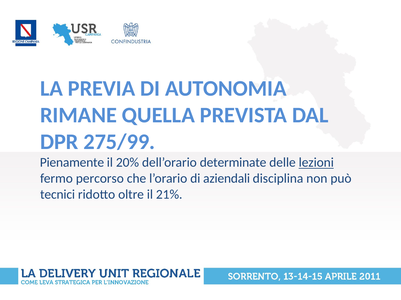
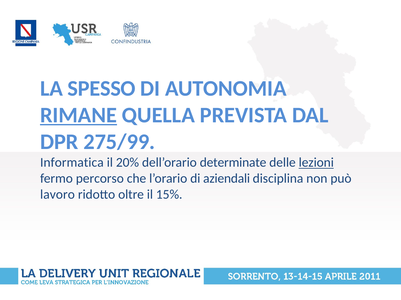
PREVIA: PREVIA -> SPESSO (102, 89)
RIMANE underline: none -> present (79, 115)
Pienamente: Pienamente -> Informatica (72, 163)
tecnici: tecnici -> lavoro (57, 195)
21%: 21% -> 15% (169, 195)
